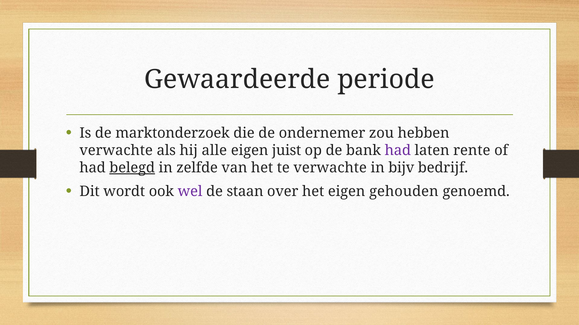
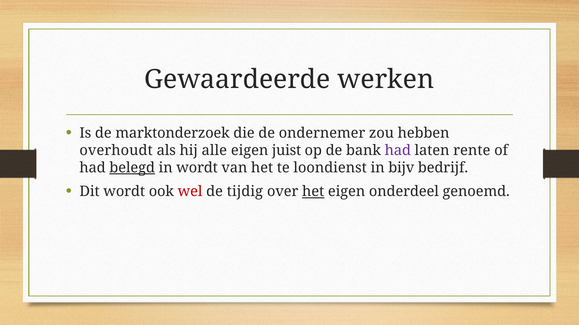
periode: periode -> werken (386, 79)
verwachte: verwachte -> overhoudt (116, 151)
in zelfde: zelfde -> wordt (197, 168)
te verwachte: verwachte -> loondienst (330, 168)
wel colour: purple -> red (190, 192)
staan: staan -> tijdig (245, 192)
het underline: none -> present (313, 192)
gehouden: gehouden -> onderdeel (404, 192)
